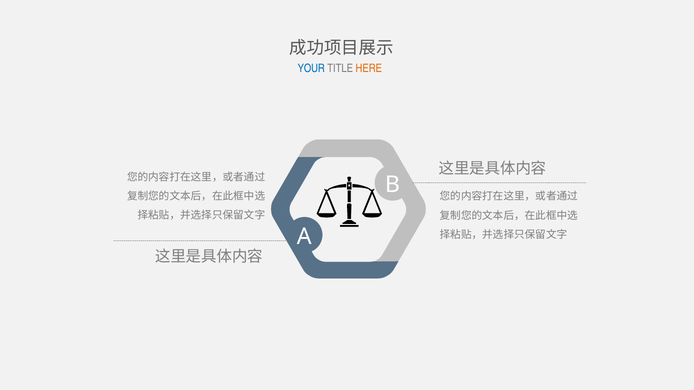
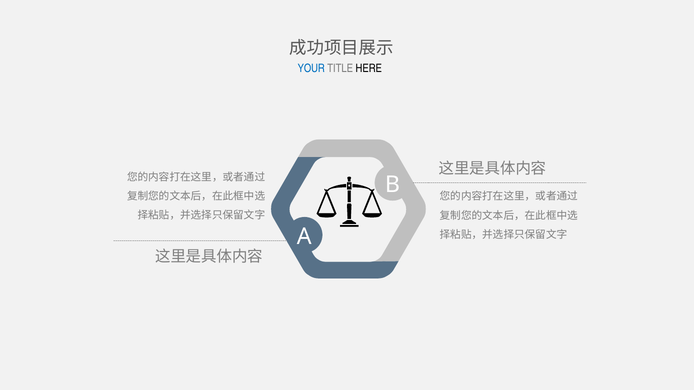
HERE colour: orange -> black (369, 68)
